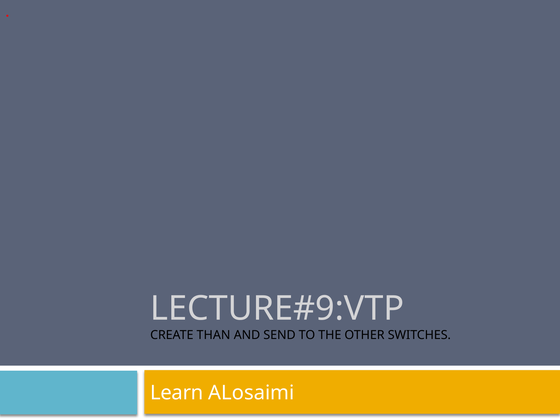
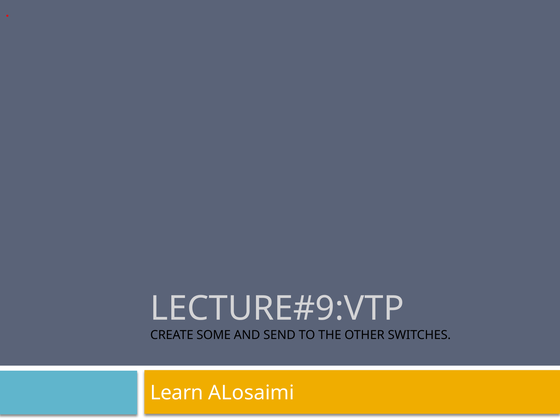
THAN: THAN -> SOME (214, 335)
